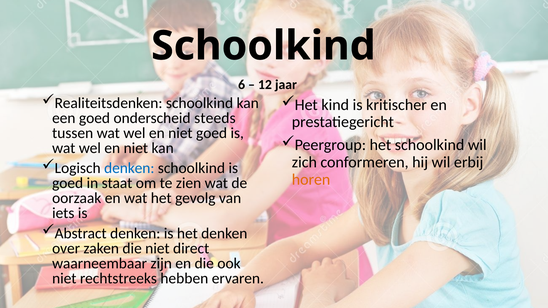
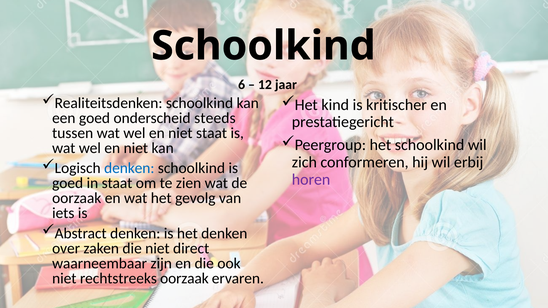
niet goed: goed -> staat (212, 133)
horen colour: orange -> purple (311, 180)
rechtstreeks hebben: hebben -> oorzaak (184, 278)
